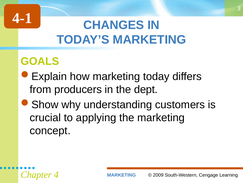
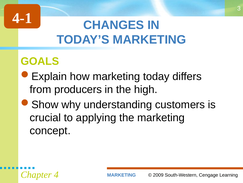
dept: dept -> high (146, 89)
